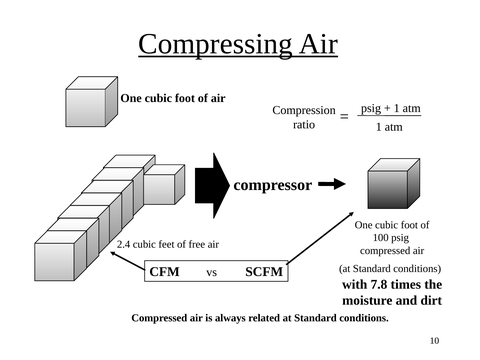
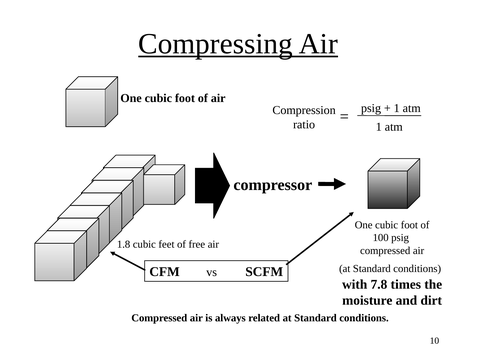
2.4: 2.4 -> 1.8 (124, 244)
